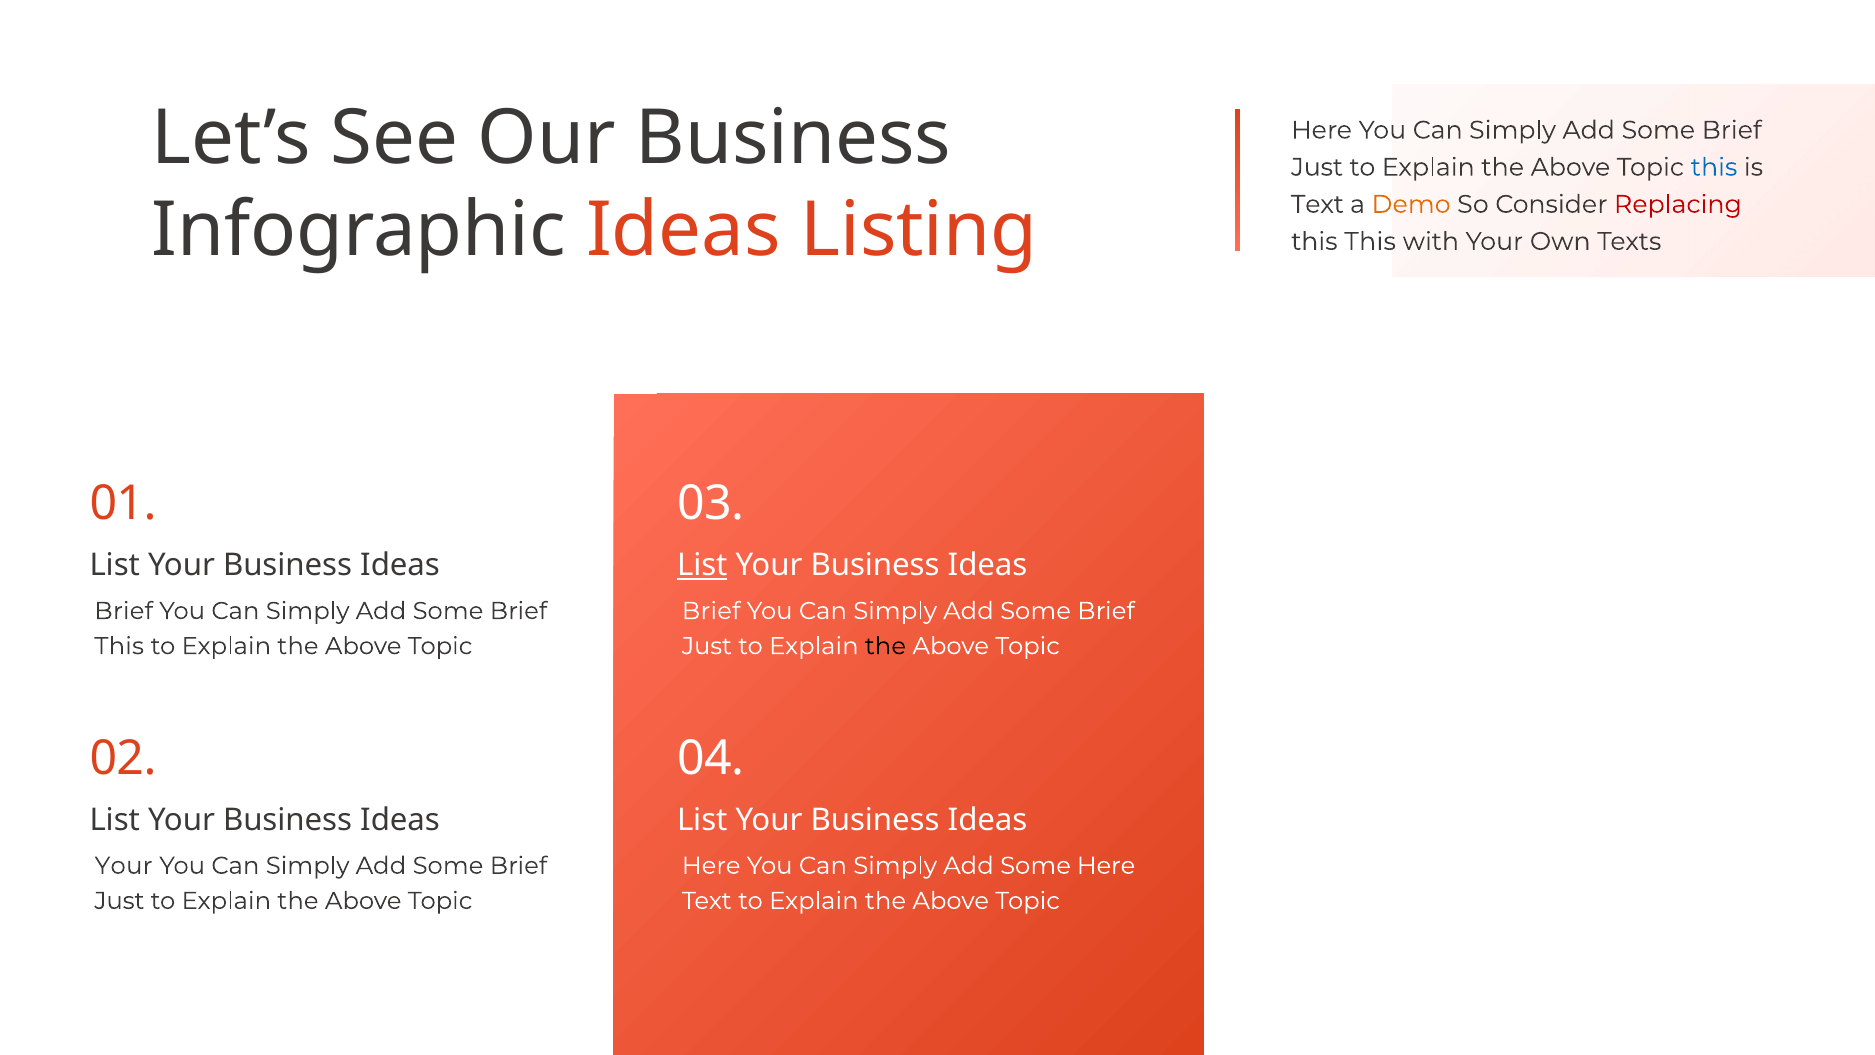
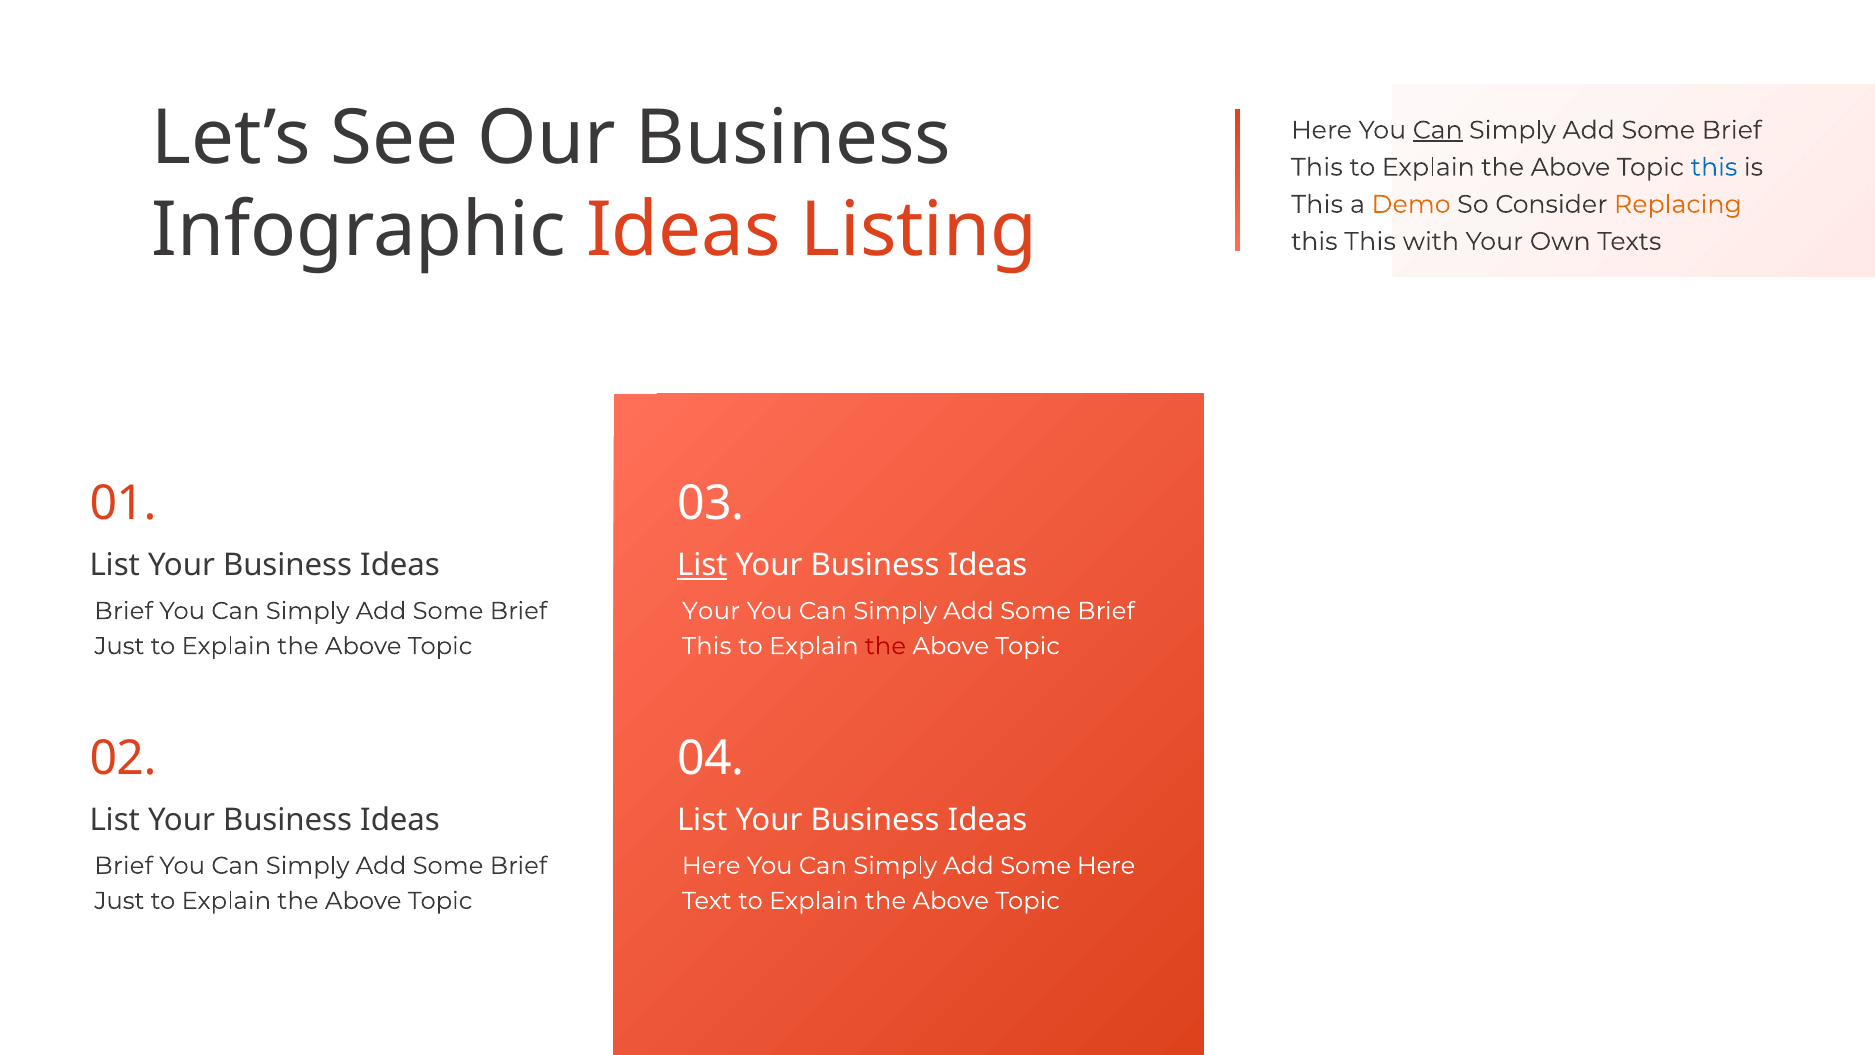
Can underline: none -> present (1438, 130)
Just: Just -> This (1317, 167)
Text: Text -> This (1317, 204)
Replacing colour: red -> orange (1678, 204)
Brief: Brief -> Your (711, 611)
This: This -> Just (119, 646)
Just: Just -> This (707, 646)
the colour: black -> red (885, 646)
Your: Your -> Brief (124, 865)
